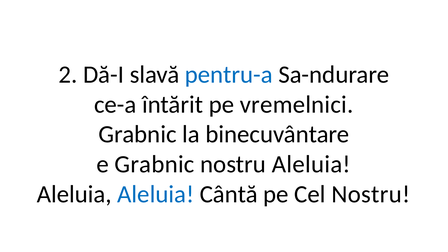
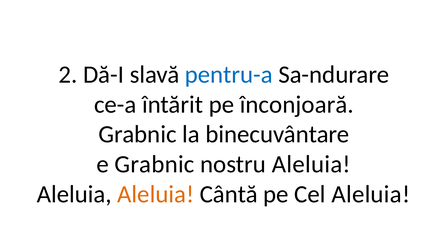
vremelnici: vremelnici -> înconjoară (297, 105)
Aleluia colour: blue -> orange (156, 194)
Cel Nostru: Nostru -> Aleluia (371, 194)
